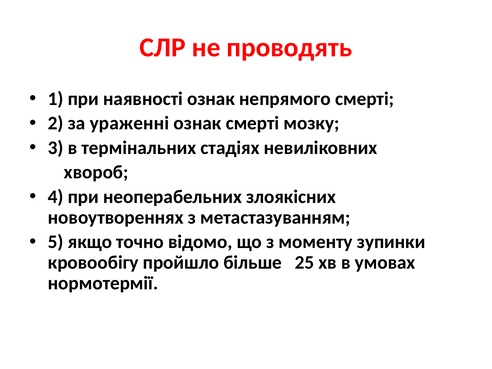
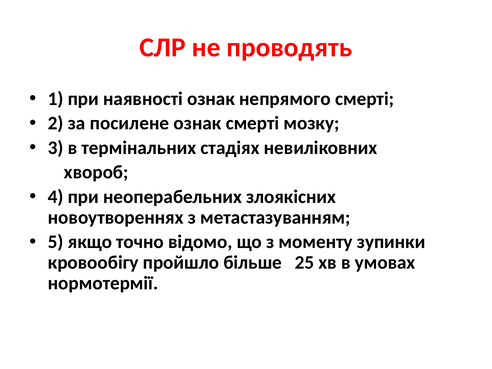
ураженні: ураженні -> посилене (129, 123)
